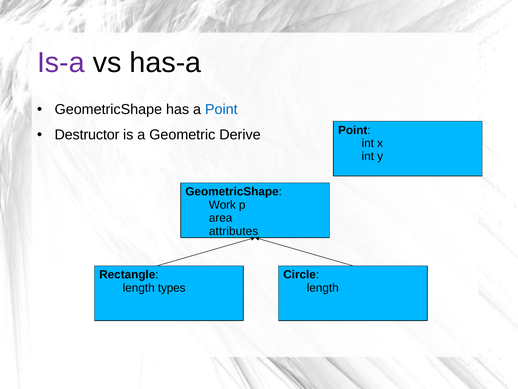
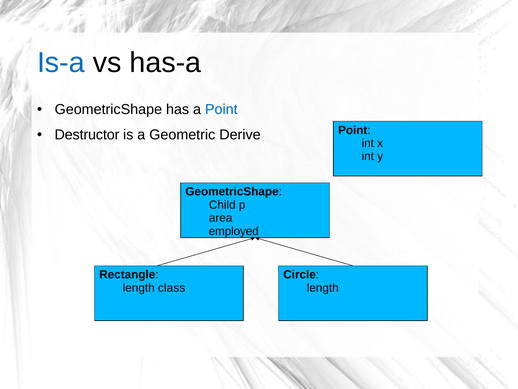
Is-a colour: purple -> blue (61, 63)
Work: Work -> Child (222, 205)
attributes: attributes -> employed (234, 231)
types: types -> class (172, 287)
